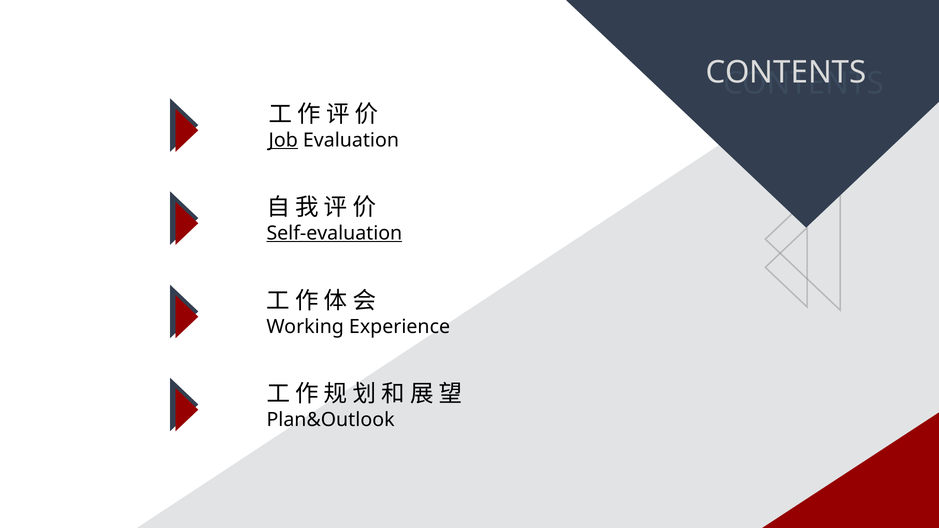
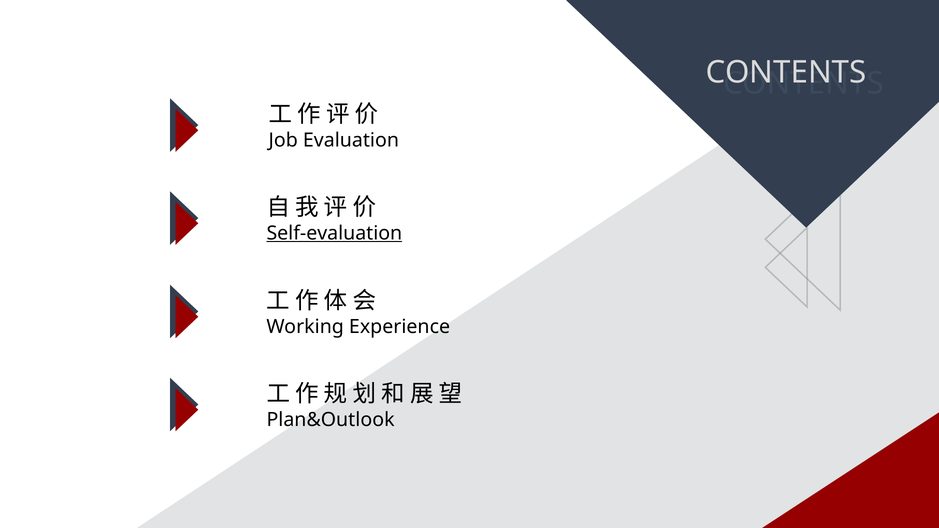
Job underline: present -> none (283, 140)
